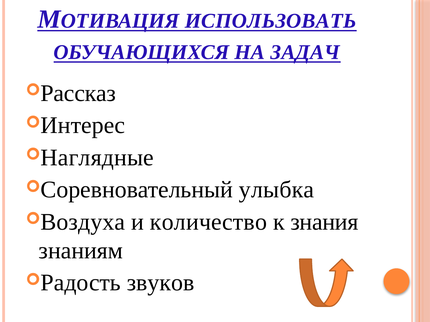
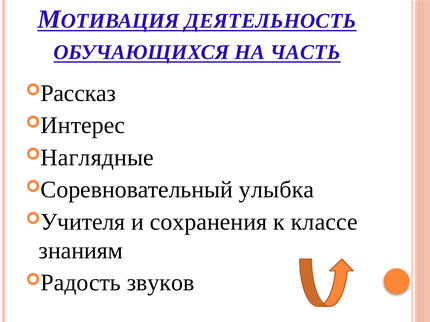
ИСПОЛЬЗОВАТЬ: ИСПОЛЬЗОВАТЬ -> ДЕЯТЕЛЬНОСТЬ (271, 21)
ЗАДАЧ: ЗАДАЧ -> ЧАСТЬ (305, 52)
Воздуха: Воздуха -> Учителя (83, 222)
количество: количество -> сохранения (209, 222)
знания: знания -> классе (324, 222)
